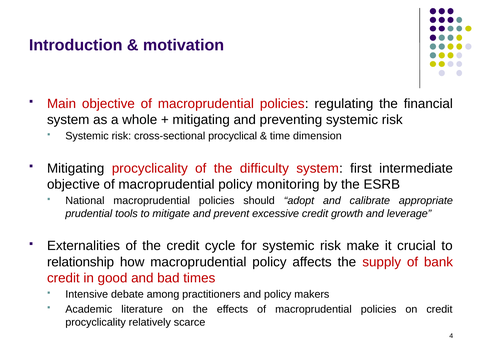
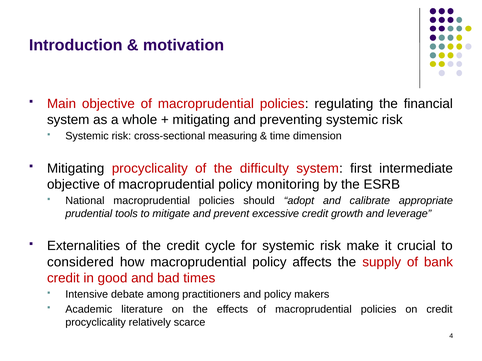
procyclical: procyclical -> measuring (233, 136)
relationship: relationship -> considered (80, 262)
